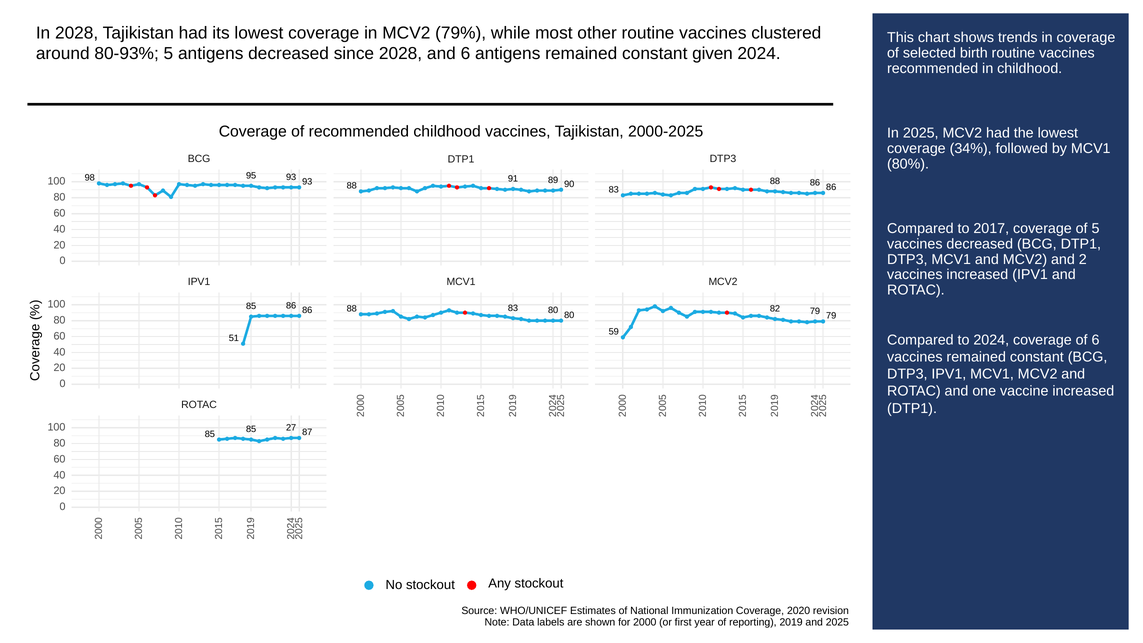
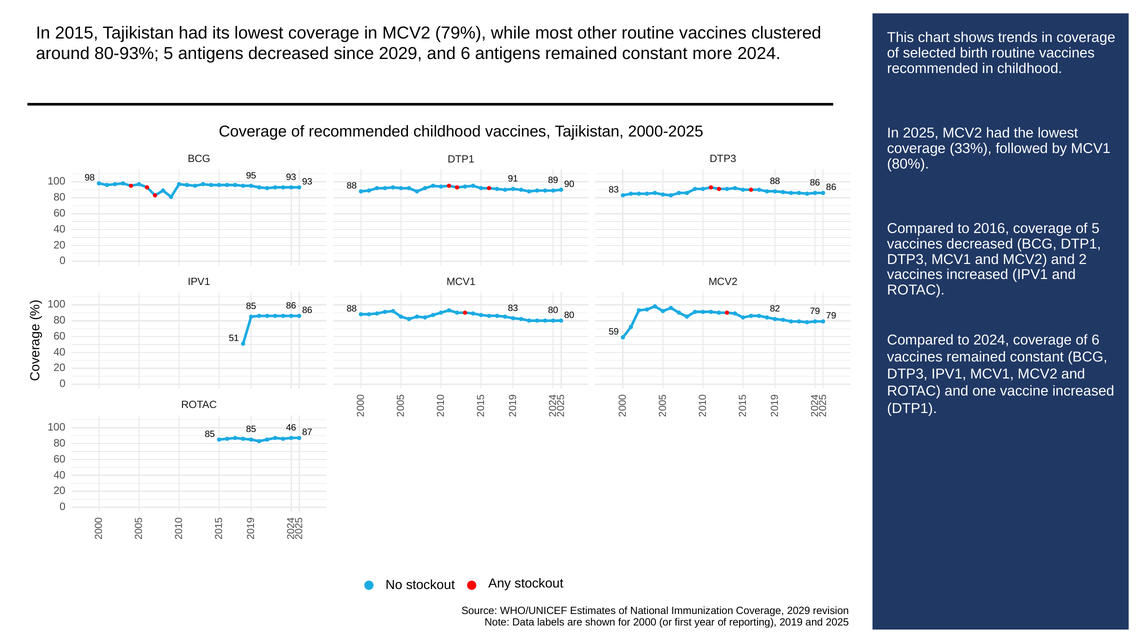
In 2028: 2028 -> 2015 (77, 33)
since 2028: 2028 -> 2029 (401, 54)
given: given -> more (712, 54)
34%: 34% -> 33% (971, 148)
2017: 2017 -> 2016 (991, 228)
27: 27 -> 46 (291, 428)
Coverage 2020: 2020 -> 2029 (799, 611)
